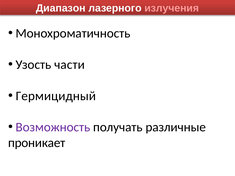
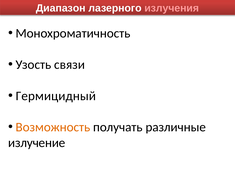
части: части -> связи (70, 65)
Возможность colour: purple -> orange (53, 127)
проникает: проникает -> излучение (37, 143)
